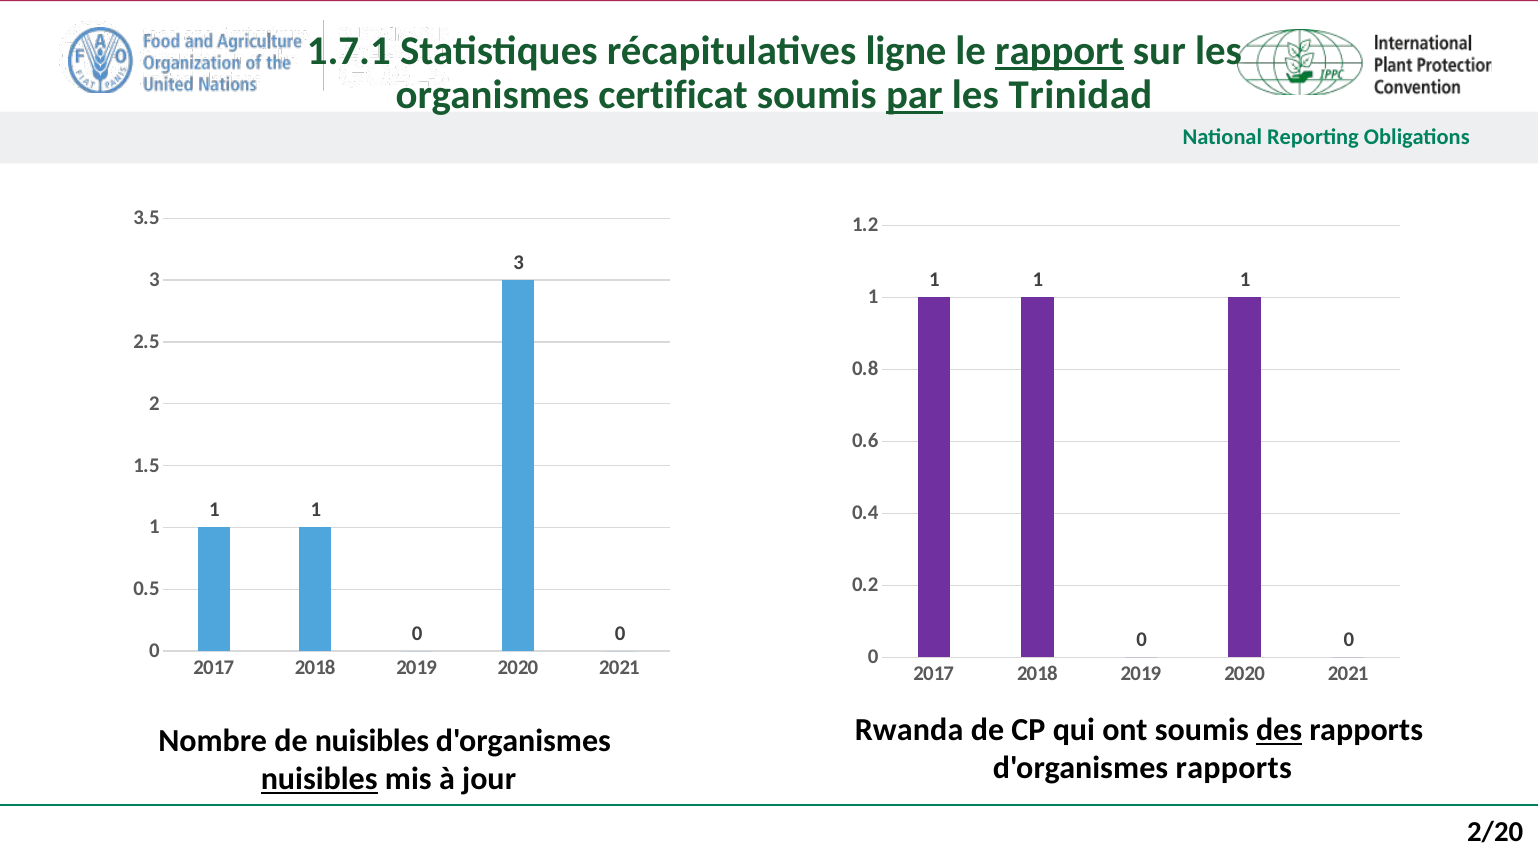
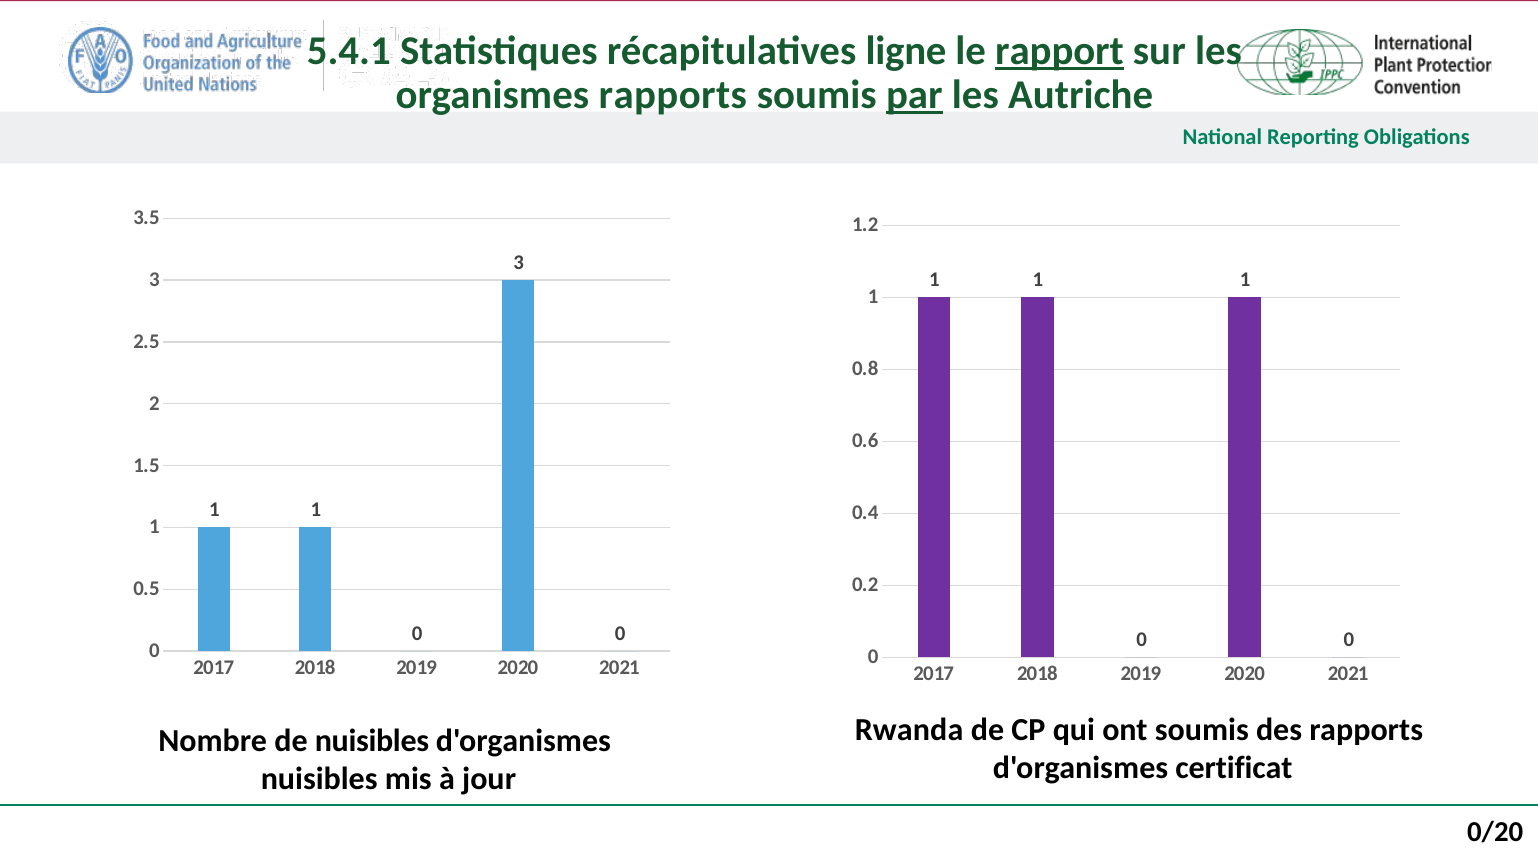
1.7.1: 1.7.1 -> 5.4.1 (349, 51)
organismes certificat: certificat -> rapports (673, 95)
Trinidad: Trinidad -> Autriche (1081, 95)
des underline: present -> none (1279, 730)
d'organismes rapports: rapports -> certificat (1234, 768)
nuisibles underline: present -> none (319, 779)
2/20: 2/20 -> 0/20 (1495, 832)
